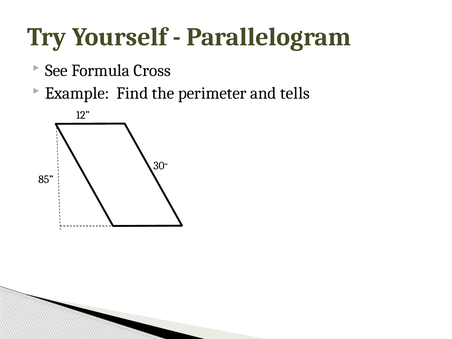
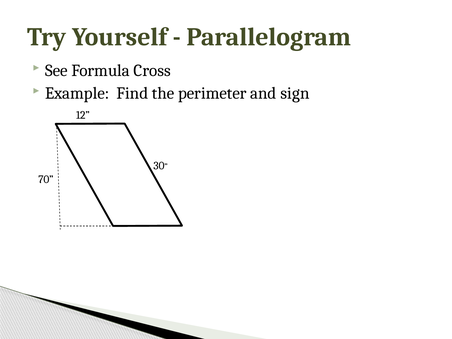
tells: tells -> sign (295, 93)
85: 85 -> 70 (46, 179)
